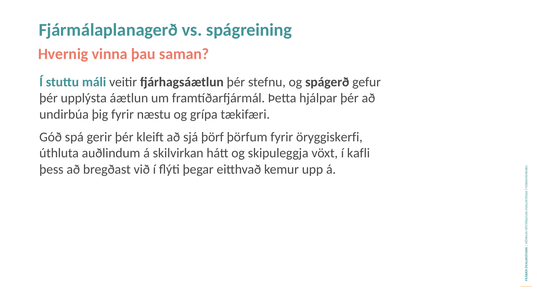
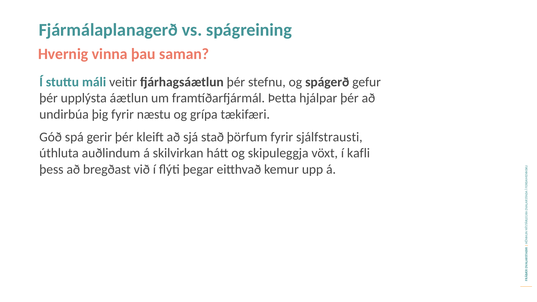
þörf: þörf -> stað (212, 137)
öryggiskerfi: öryggiskerfi -> sjálfstrausti (329, 137)
